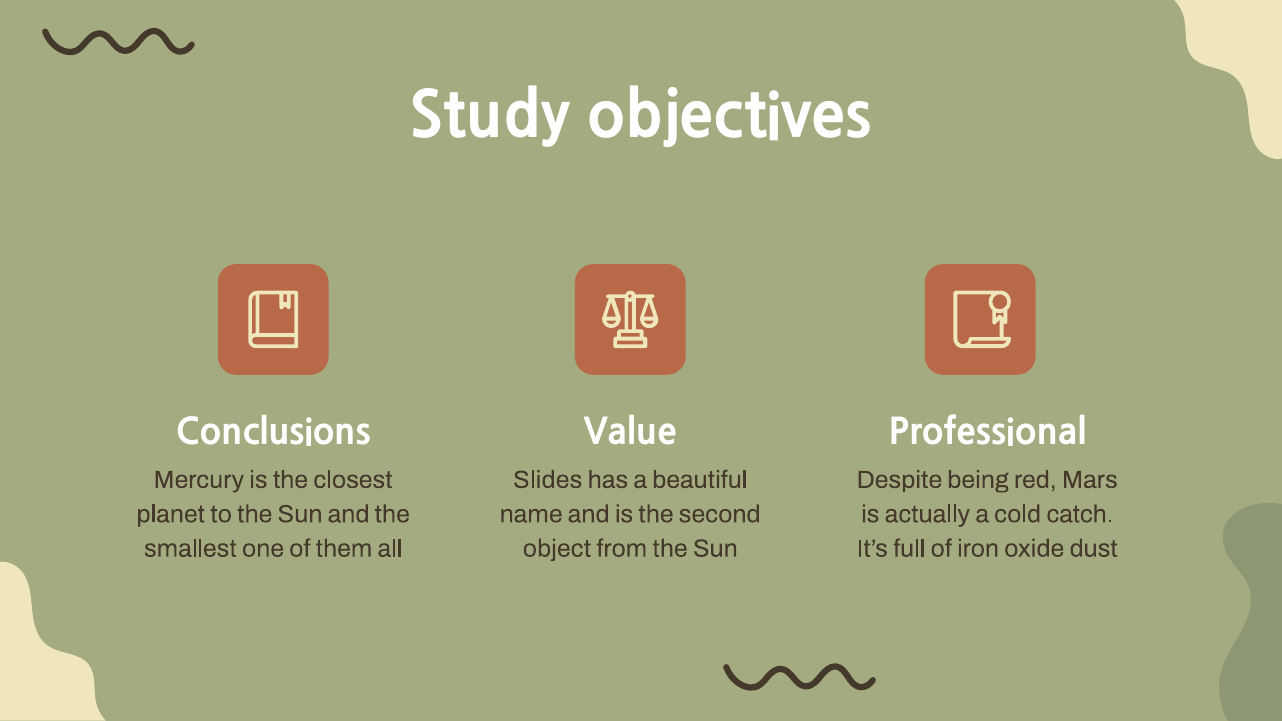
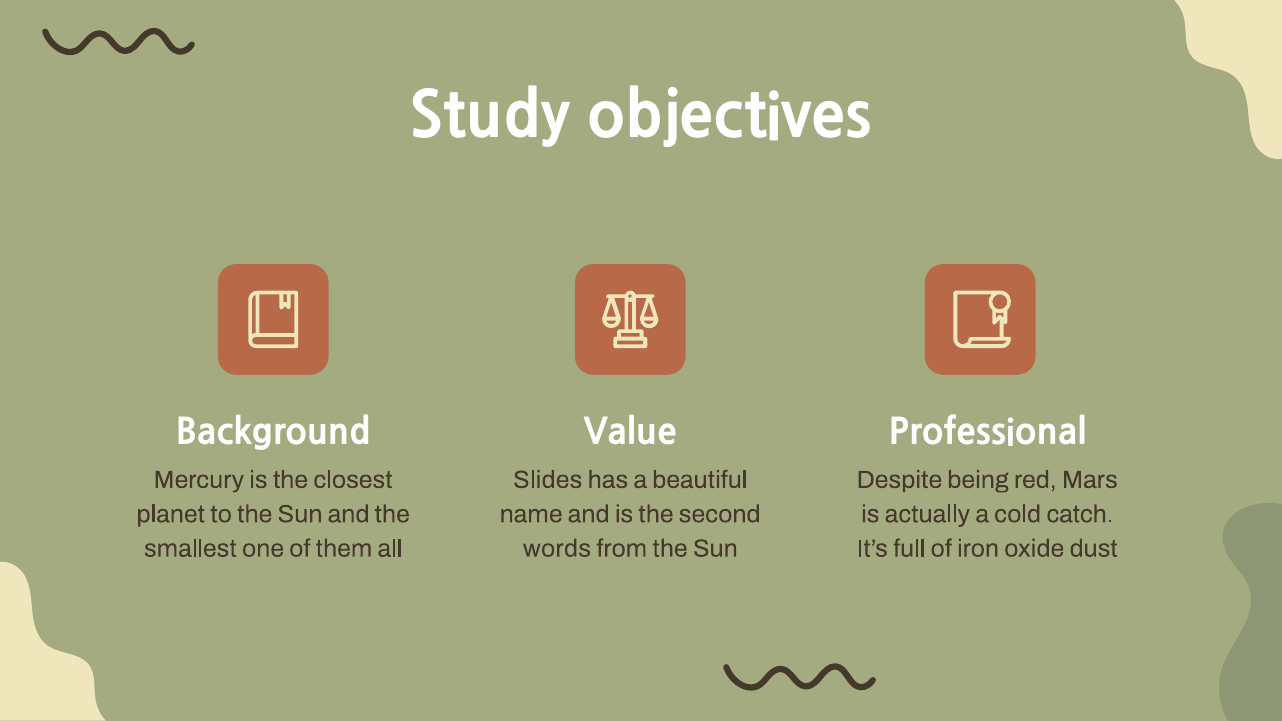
Conclusions: Conclusions -> Background (273, 433)
object: object -> words (557, 549)
